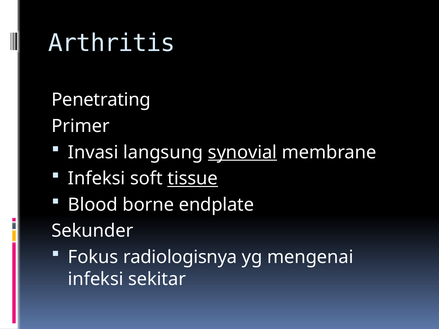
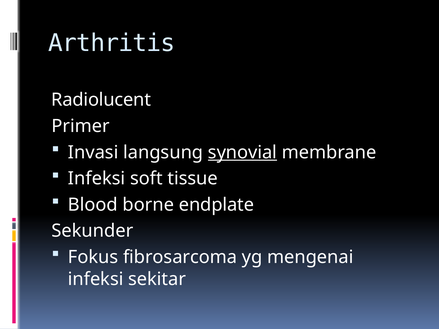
Penetrating: Penetrating -> Radiolucent (101, 100)
tissue underline: present -> none (193, 179)
radiologisnya: radiologisnya -> fibrosarcoma (180, 257)
